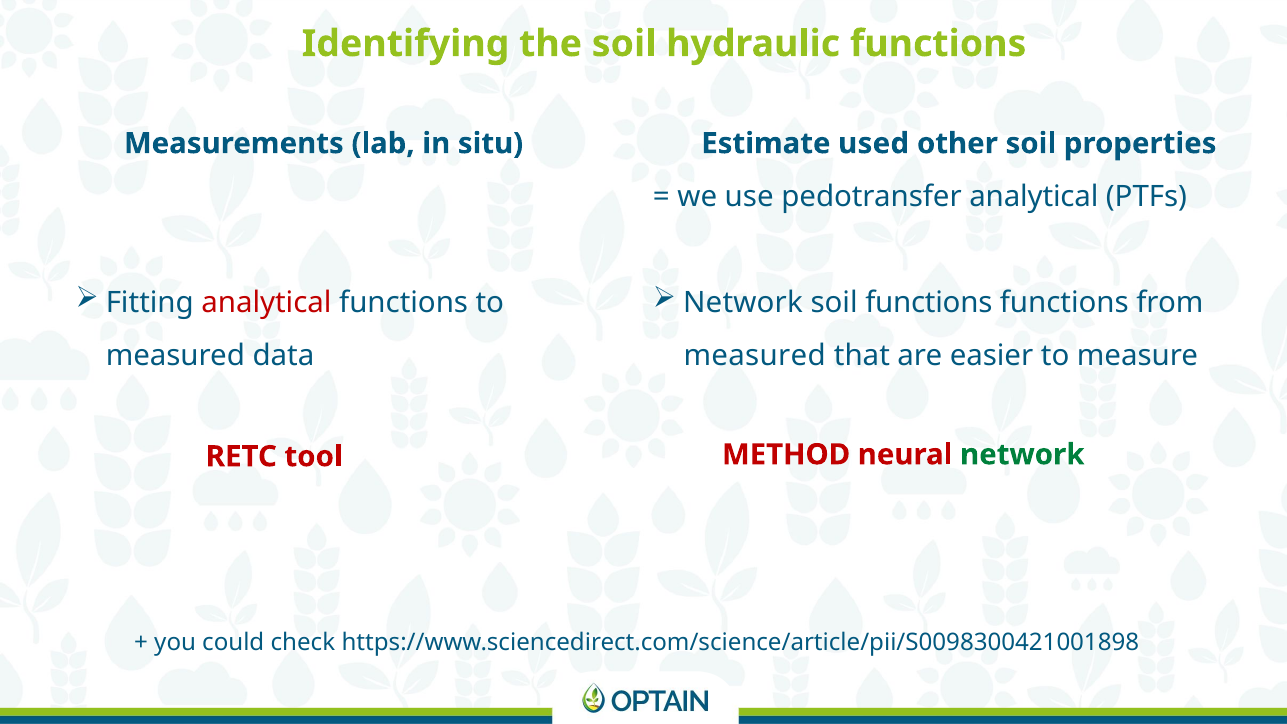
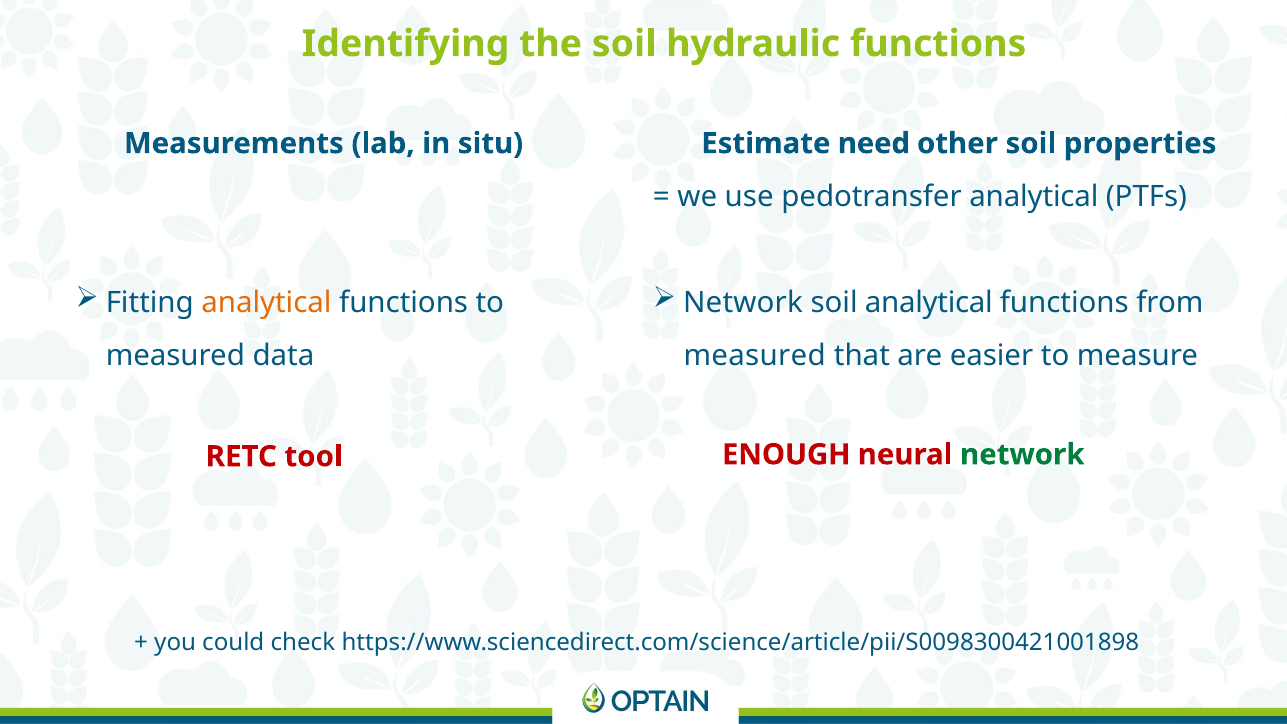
used: used -> need (874, 143)
analytical colour: red -> orange (266, 303)
soil functions: functions -> analytical (929, 303)
METHOD: METHOD -> ENOUGH (786, 455)
